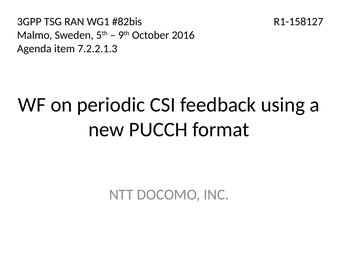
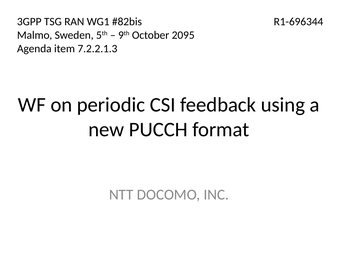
R1-158127: R1-158127 -> R1-696344 (298, 21)
2016: 2016 -> 2095 (183, 35)
